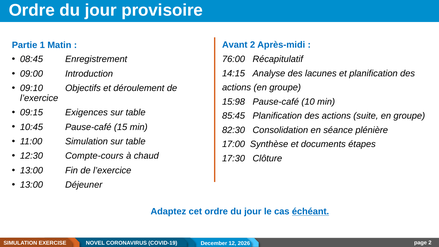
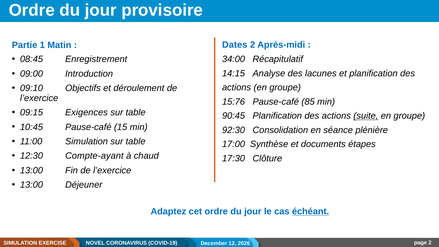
Avant: Avant -> Dates (235, 45)
76:00: 76:00 -> 34:00 (234, 59)
15:98: 15:98 -> 15:76 (234, 102)
10: 10 -> 85 (308, 102)
85:45: 85:45 -> 90:45 (234, 116)
suite underline: none -> present (366, 116)
82:30: 82:30 -> 92:30 (234, 130)
Compte-cours: Compte-cours -> Compte-ayant (94, 156)
